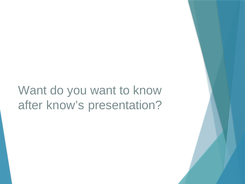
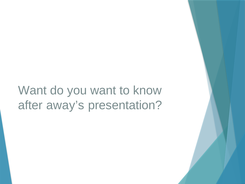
know’s: know’s -> away’s (65, 105)
